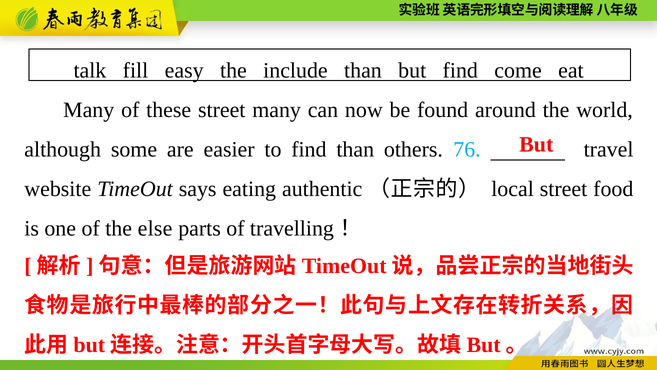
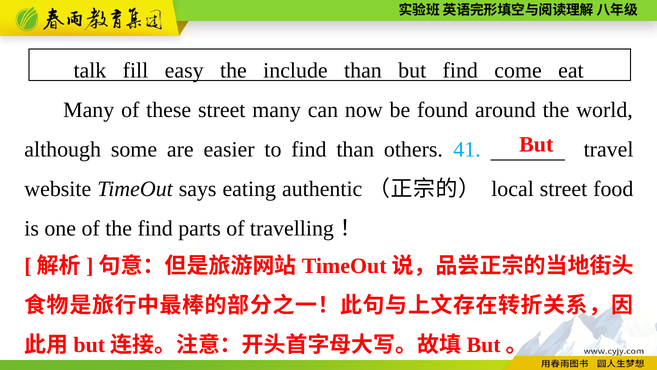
76: 76 -> 41 (467, 149)
the else: else -> find (155, 228)
